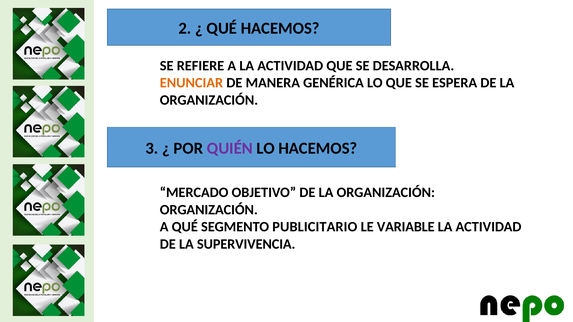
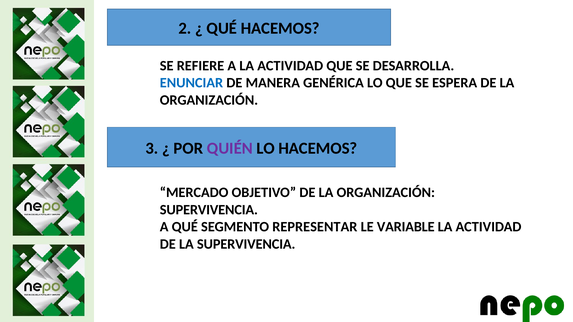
ENUNCIAR colour: orange -> blue (191, 83)
ORGANIZACIÓN: ORGANIZACIÓN -> SUPERVIVENCIA (209, 210)
PUBLICITARIO: PUBLICITARIO -> REPRESENTAR (315, 227)
